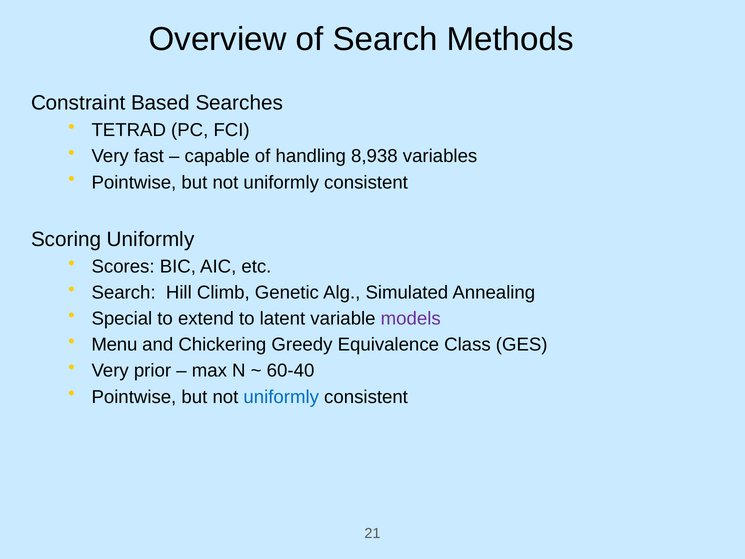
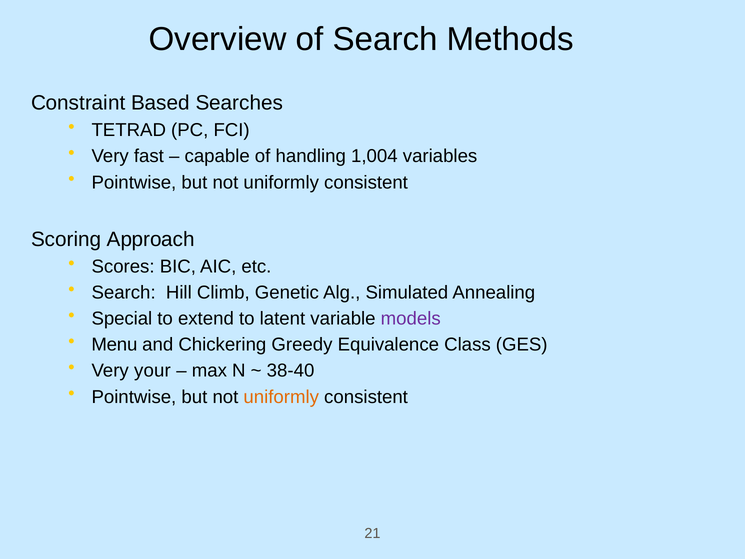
8,938: 8,938 -> 1,004 (374, 156)
Scoring Uniformly: Uniformly -> Approach (151, 239)
prior: prior -> your (152, 371)
60-40: 60-40 -> 38-40 (291, 371)
uniformly colour: blue -> orange (281, 397)
